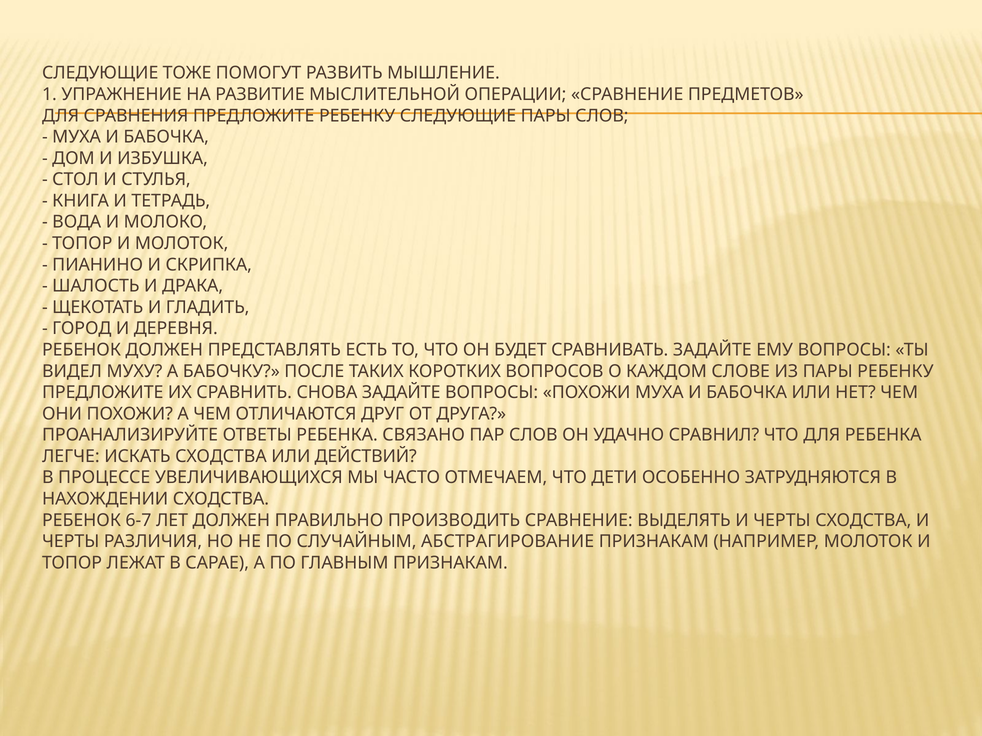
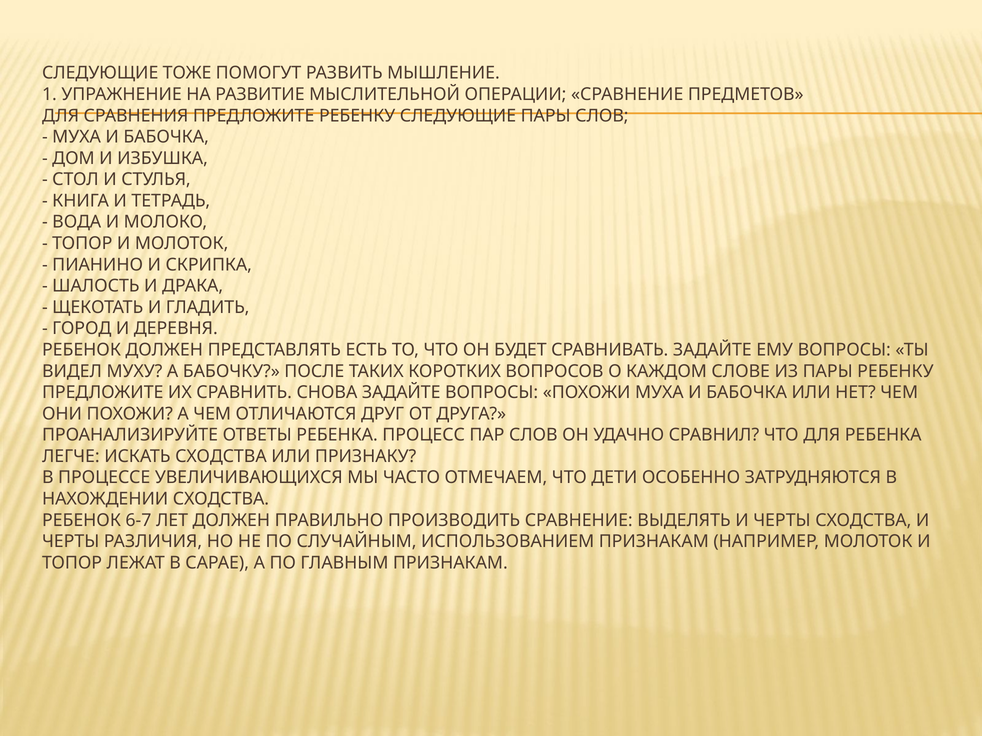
СВЯЗАНО: СВЯЗАНО -> ПРОЦЕСС (424, 435)
ДЕЙСТВИЙ: ДЕЙСТВИЙ -> ПРИЗНАКУ (366, 457)
АБСТРАГИРОВАНИЕ: АБСТРАГИРОВАНИЕ -> ИСПОЛЬЗОВАНИЕМ (508, 542)
